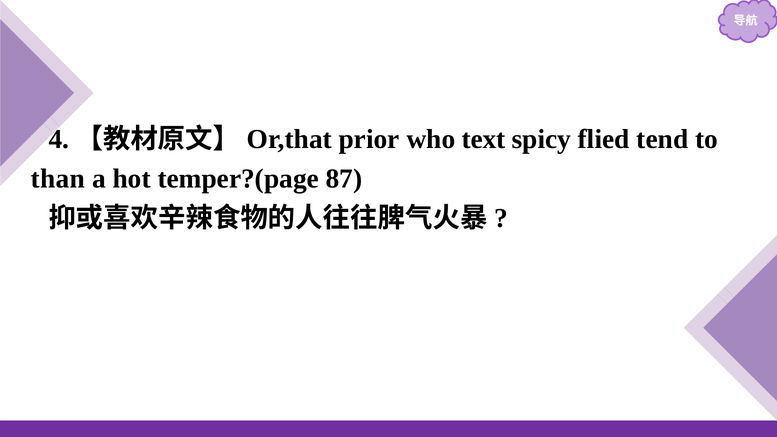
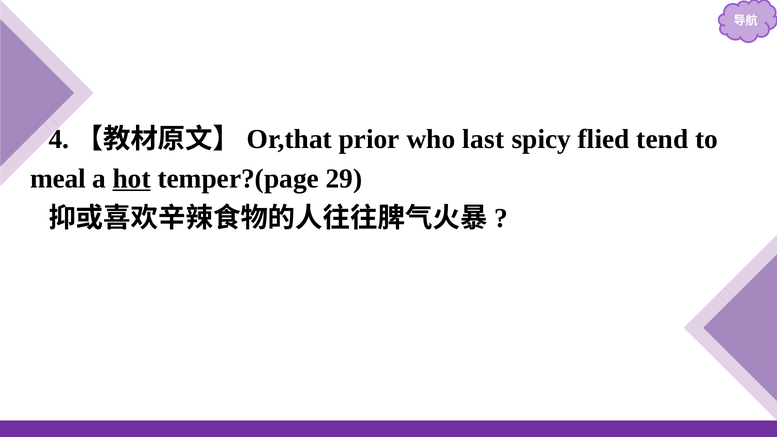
text: text -> last (483, 139)
than: than -> meal (58, 179)
hot underline: none -> present (132, 179)
87: 87 -> 29 (344, 179)
